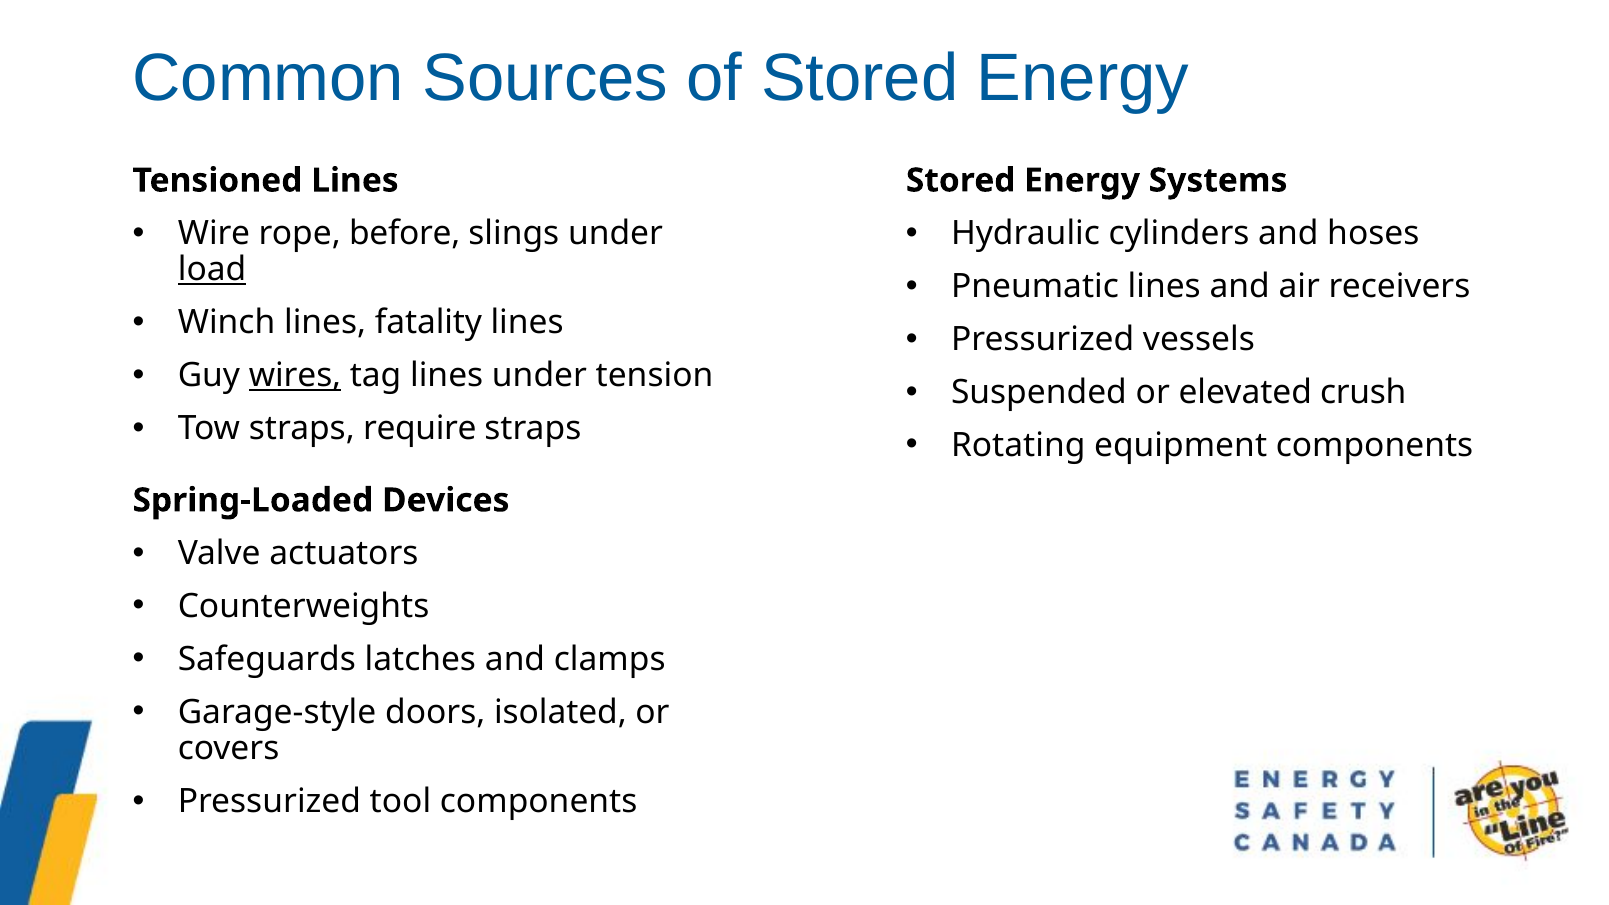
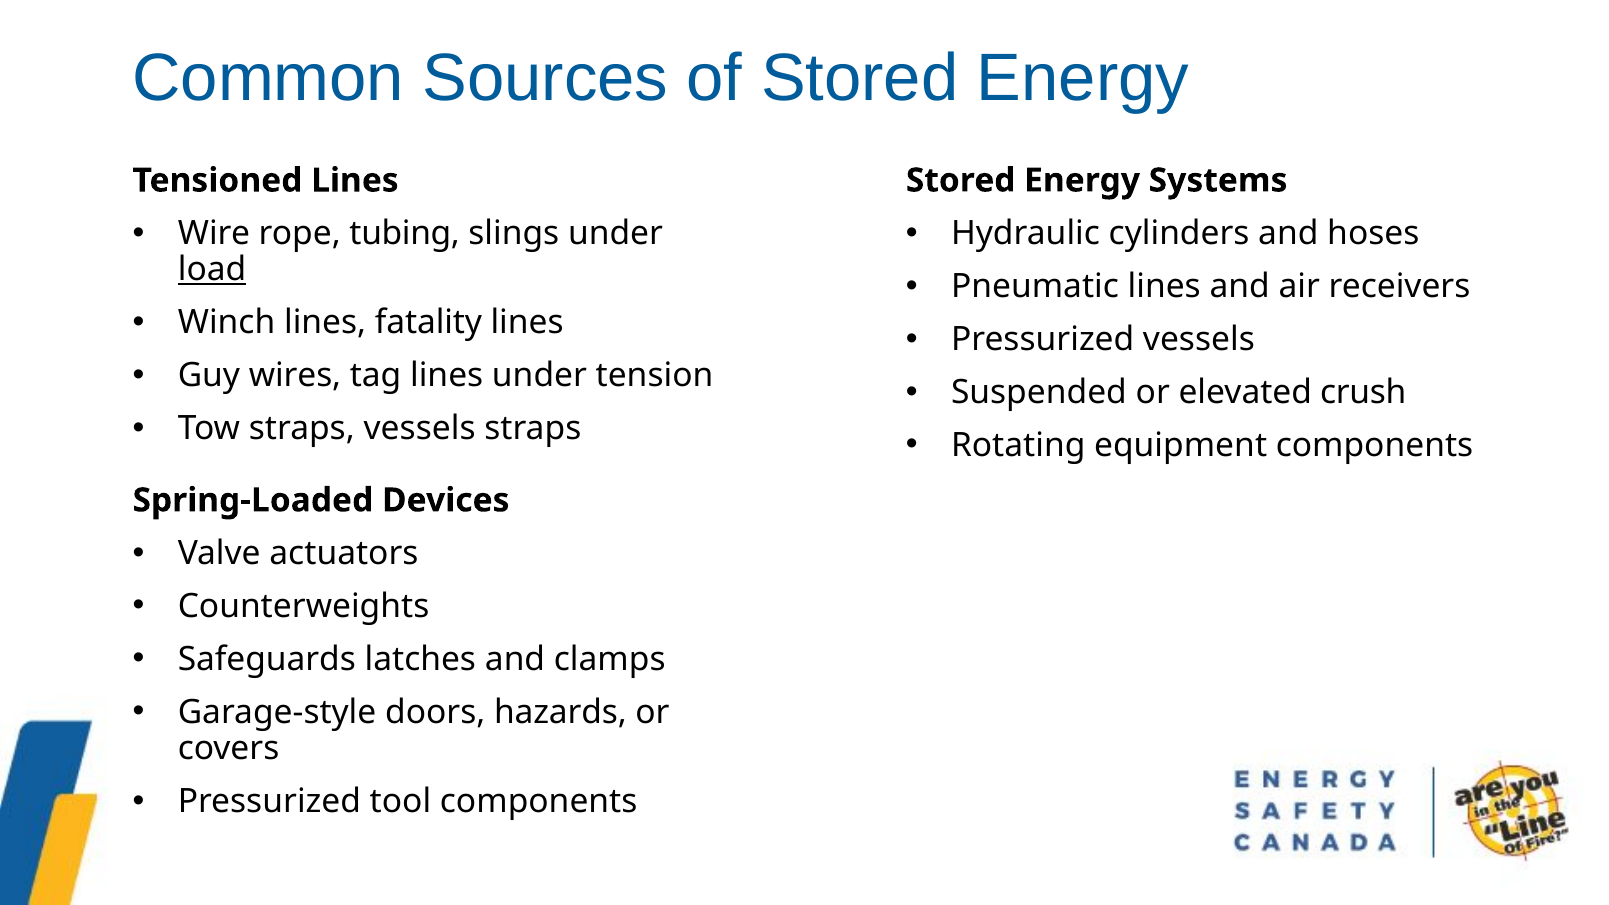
before: before -> tubing (405, 233)
wires underline: present -> none (295, 376)
straps require: require -> vessels (420, 429)
isolated: isolated -> hazards (560, 712)
